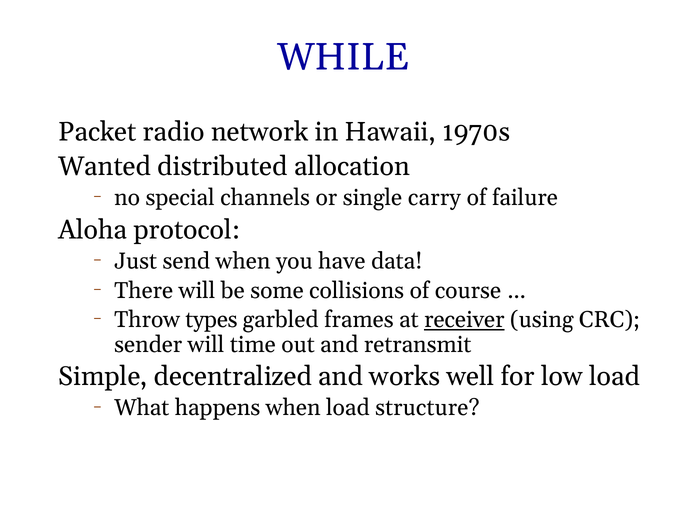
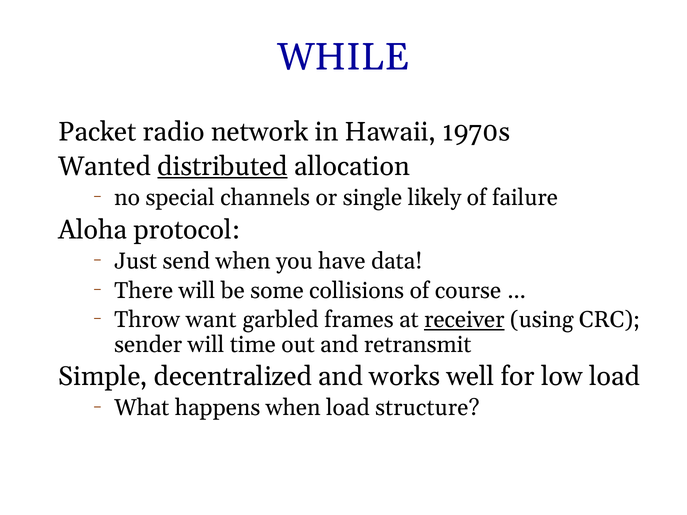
distributed underline: none -> present (223, 166)
carry: carry -> likely (435, 198)
types: types -> want (211, 320)
